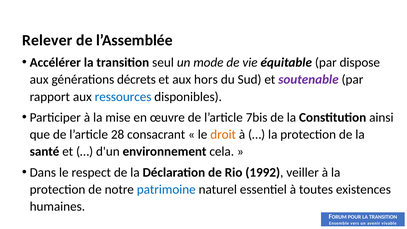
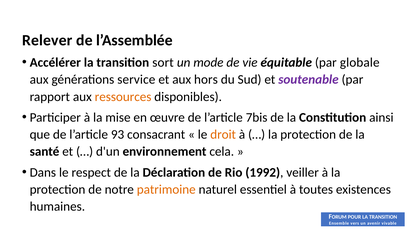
seul: seul -> sort (163, 63)
dispose: dispose -> globale (360, 63)
décrets: décrets -> service (136, 80)
ressources colour: blue -> orange (123, 97)
28: 28 -> 93 (118, 135)
patrimoine colour: blue -> orange (166, 189)
